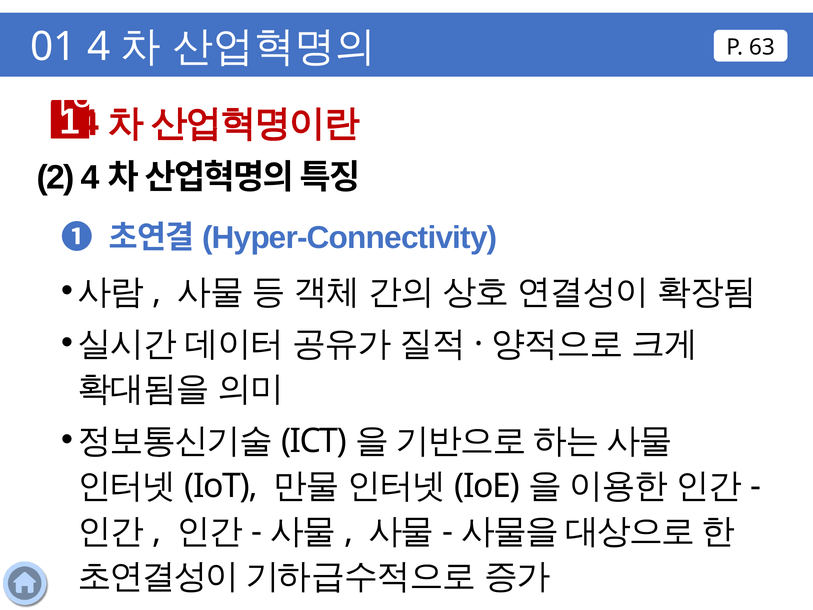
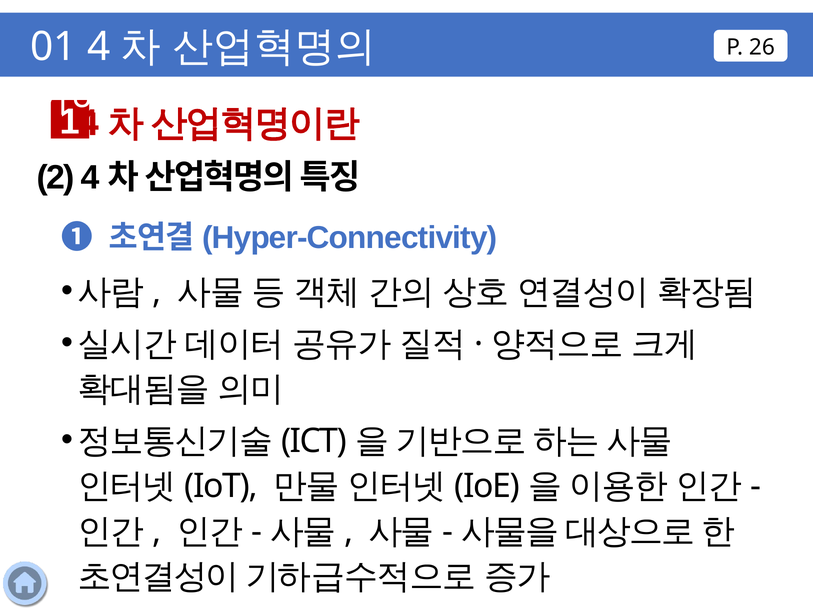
63: 63 -> 26 (762, 47)
